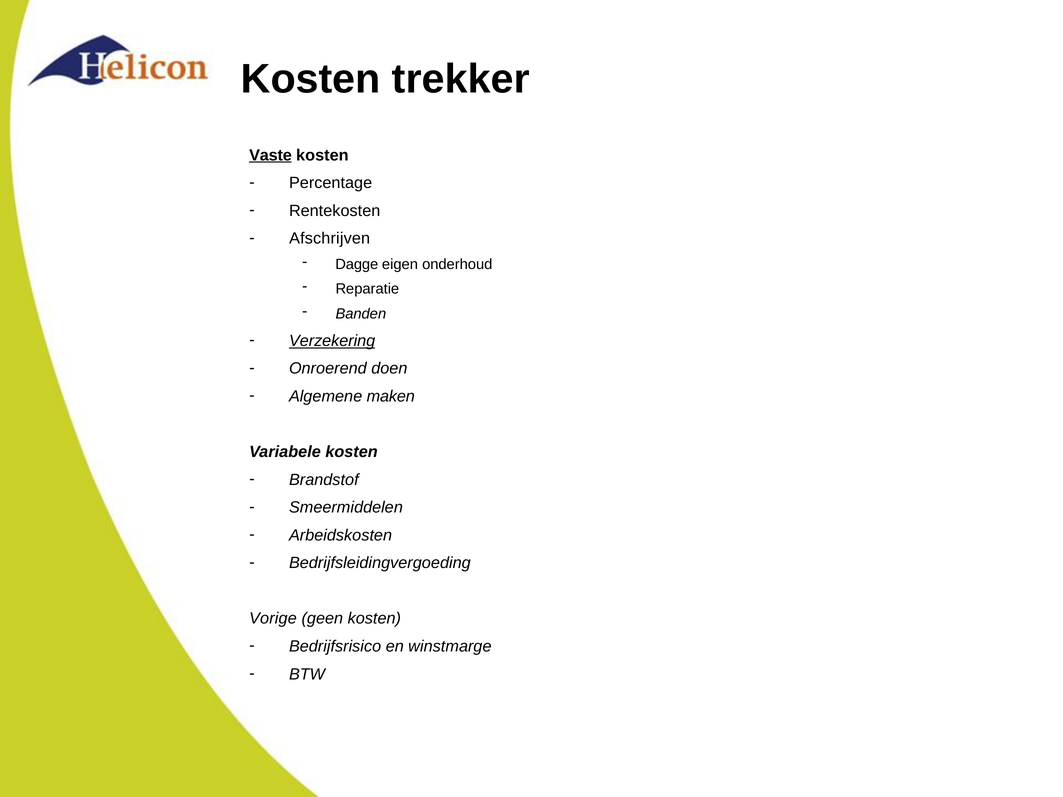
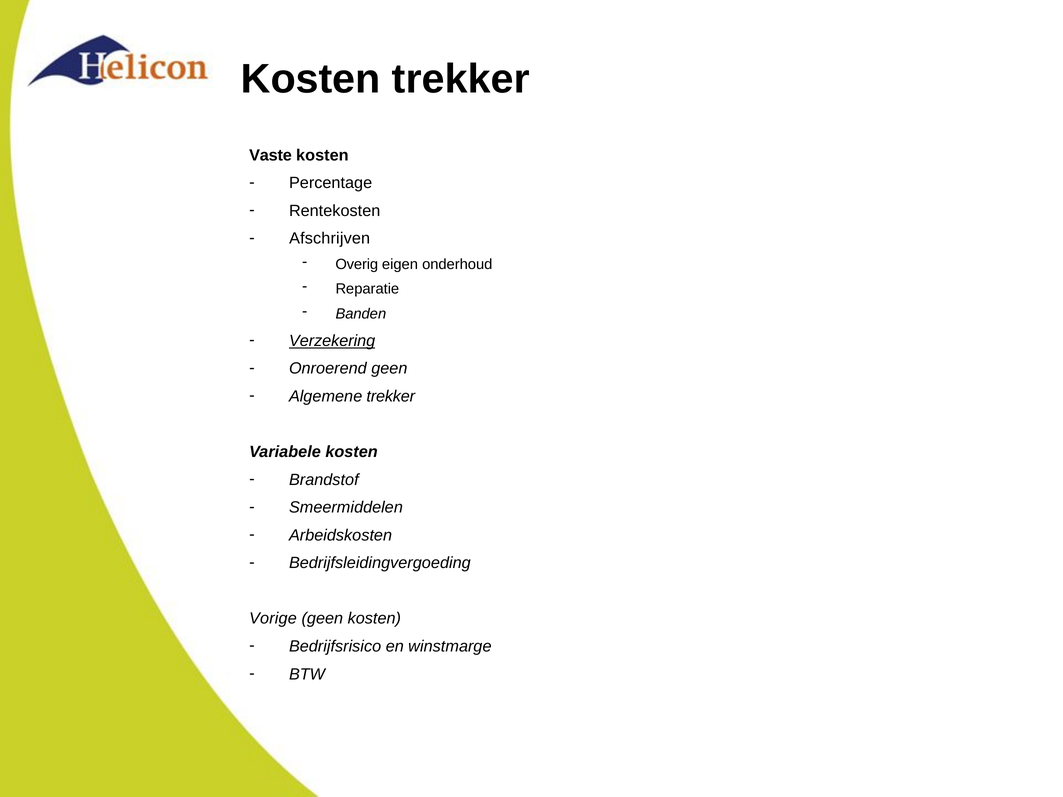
Vaste underline: present -> none (270, 155)
Dagge: Dagge -> Overig (357, 264)
Onroerend doen: doen -> geen (389, 369)
Algemene maken: maken -> trekker (391, 396)
